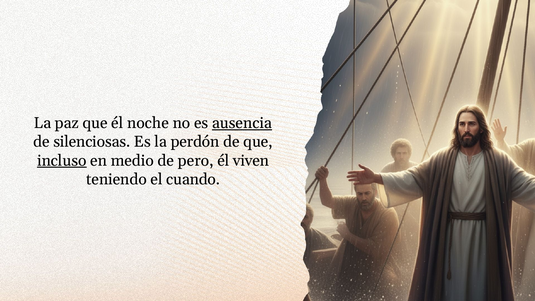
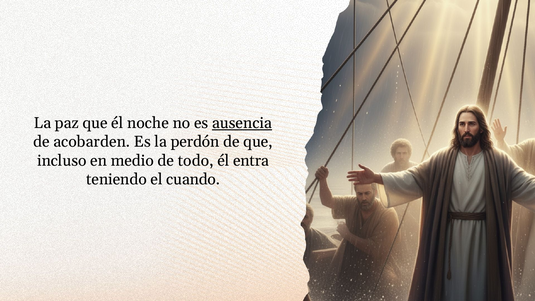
silenciosas: silenciosas -> acobarden (92, 142)
incluso underline: present -> none (62, 161)
pero: pero -> todo (196, 161)
viven: viven -> entra (251, 161)
